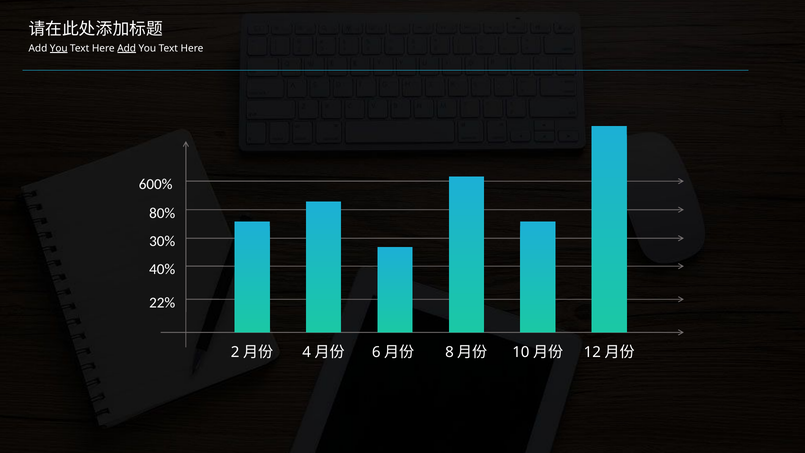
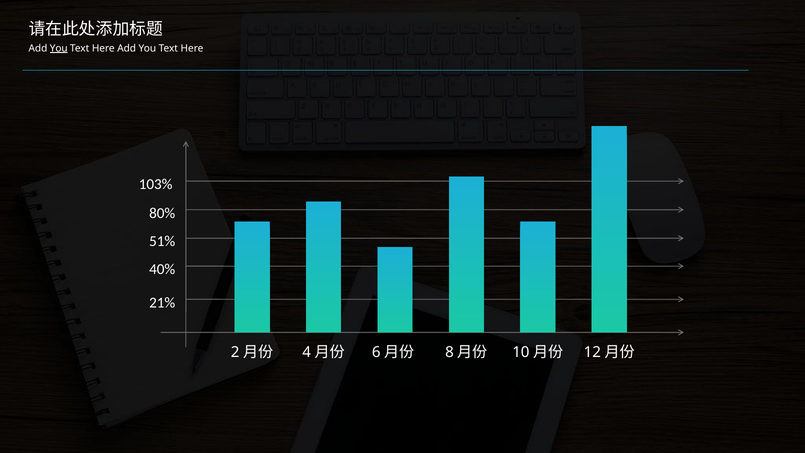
Add underline: present -> none (127, 48)
600%: 600% -> 103% (156, 184)
30%: 30% -> 51% (162, 241)
22%: 22% -> 21% (162, 303)
